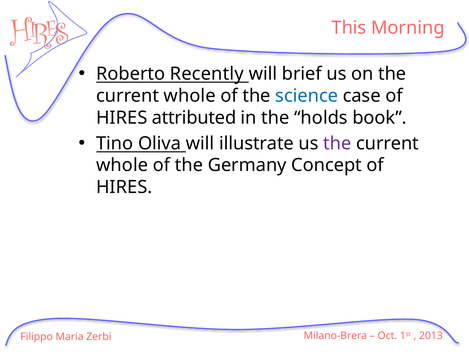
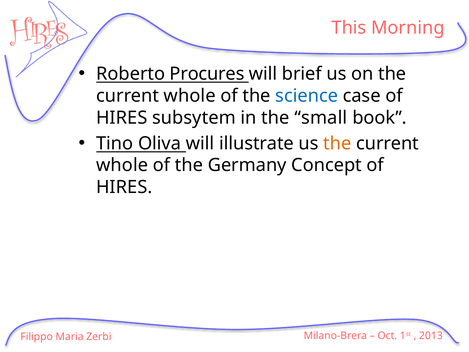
Recently: Recently -> Procures (207, 74)
attributed: attributed -> subsytem (194, 118)
holds: holds -> small (321, 118)
the colour: purple -> orange (337, 143)
